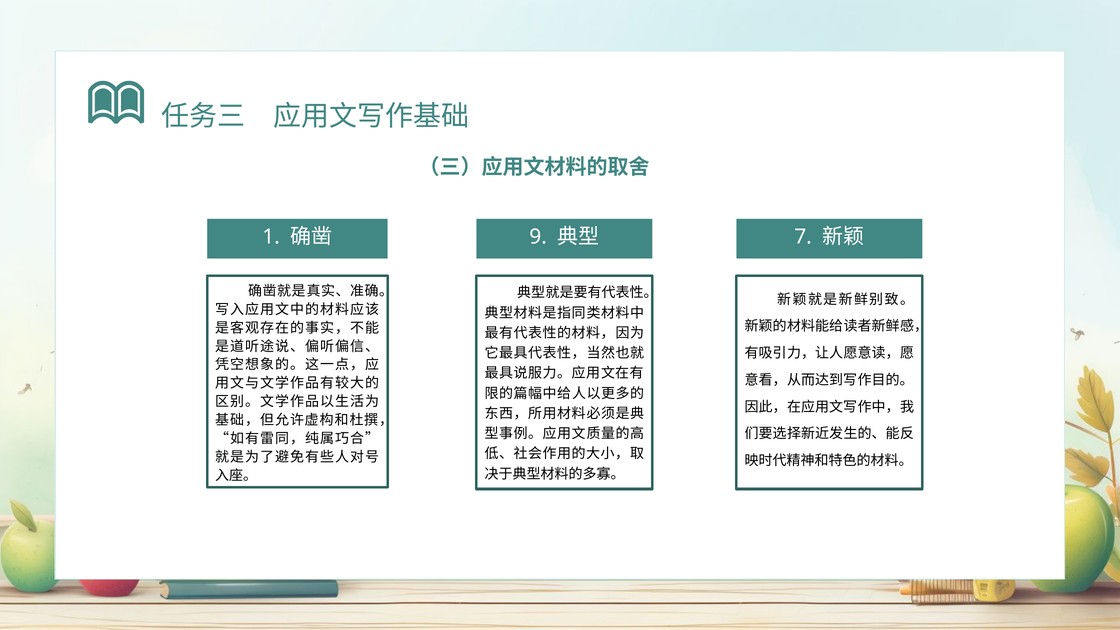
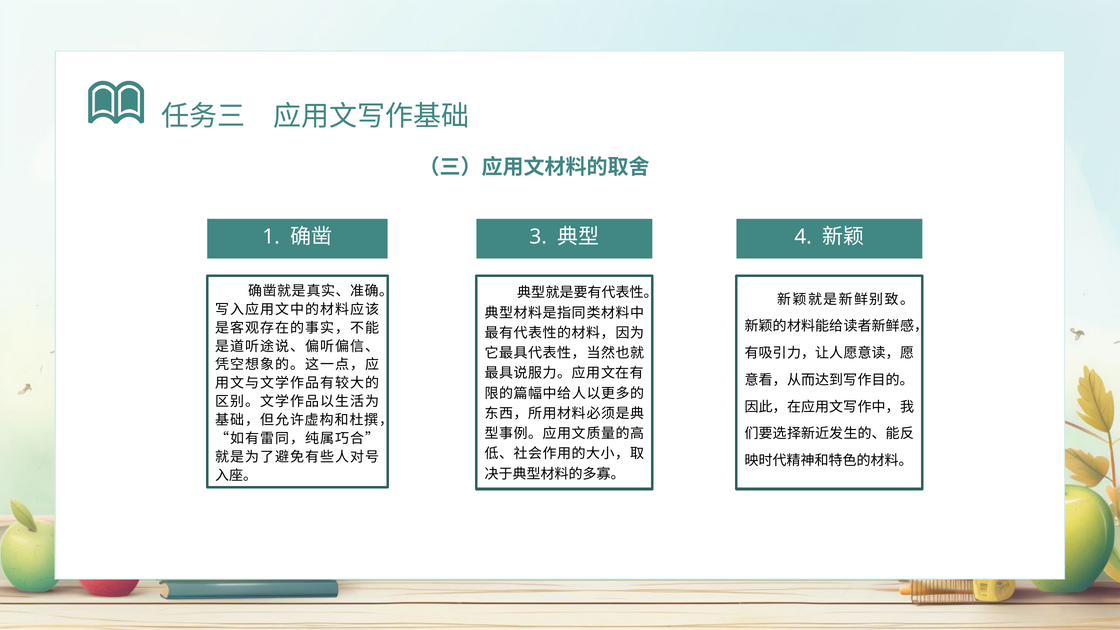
9: 9 -> 3 (538, 237)
7: 7 -> 4 (803, 237)
